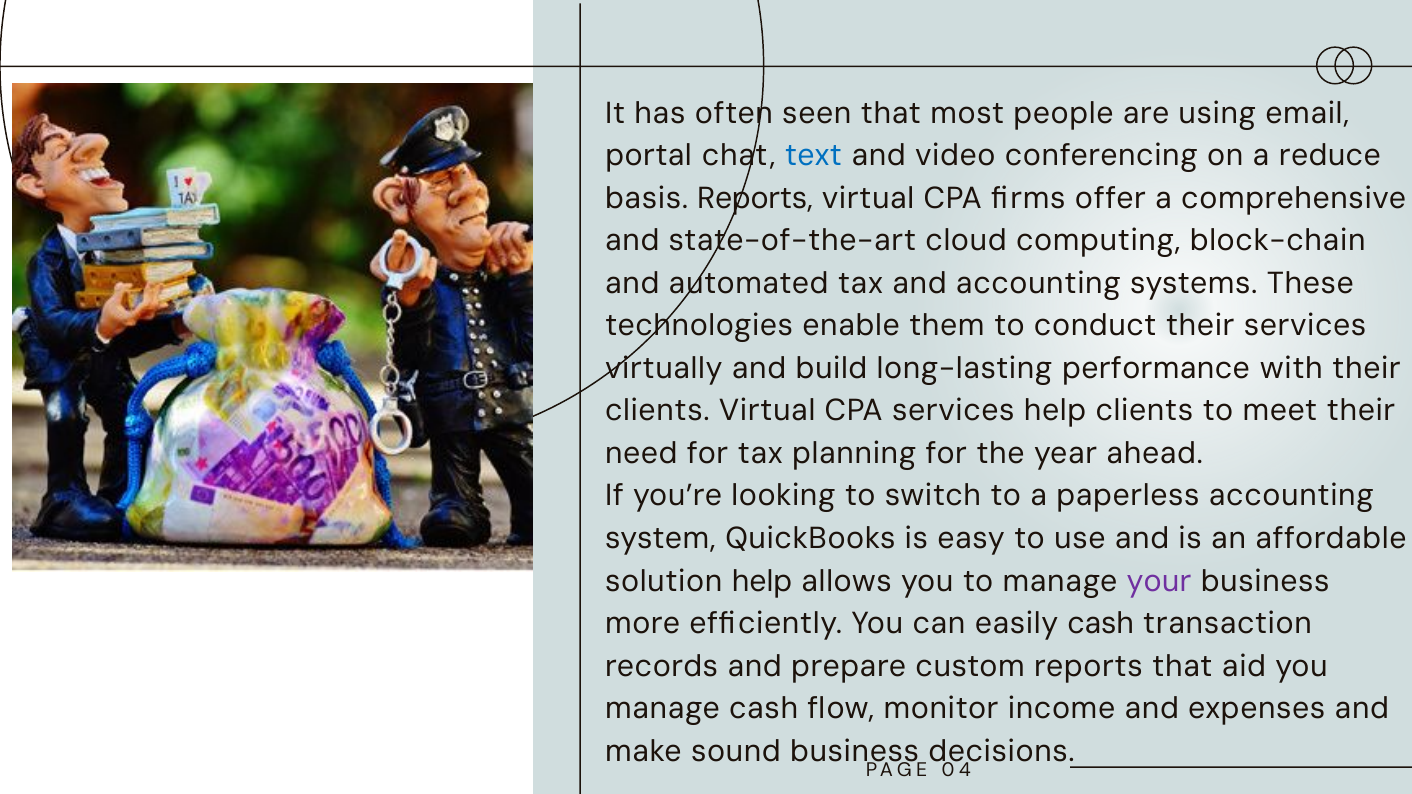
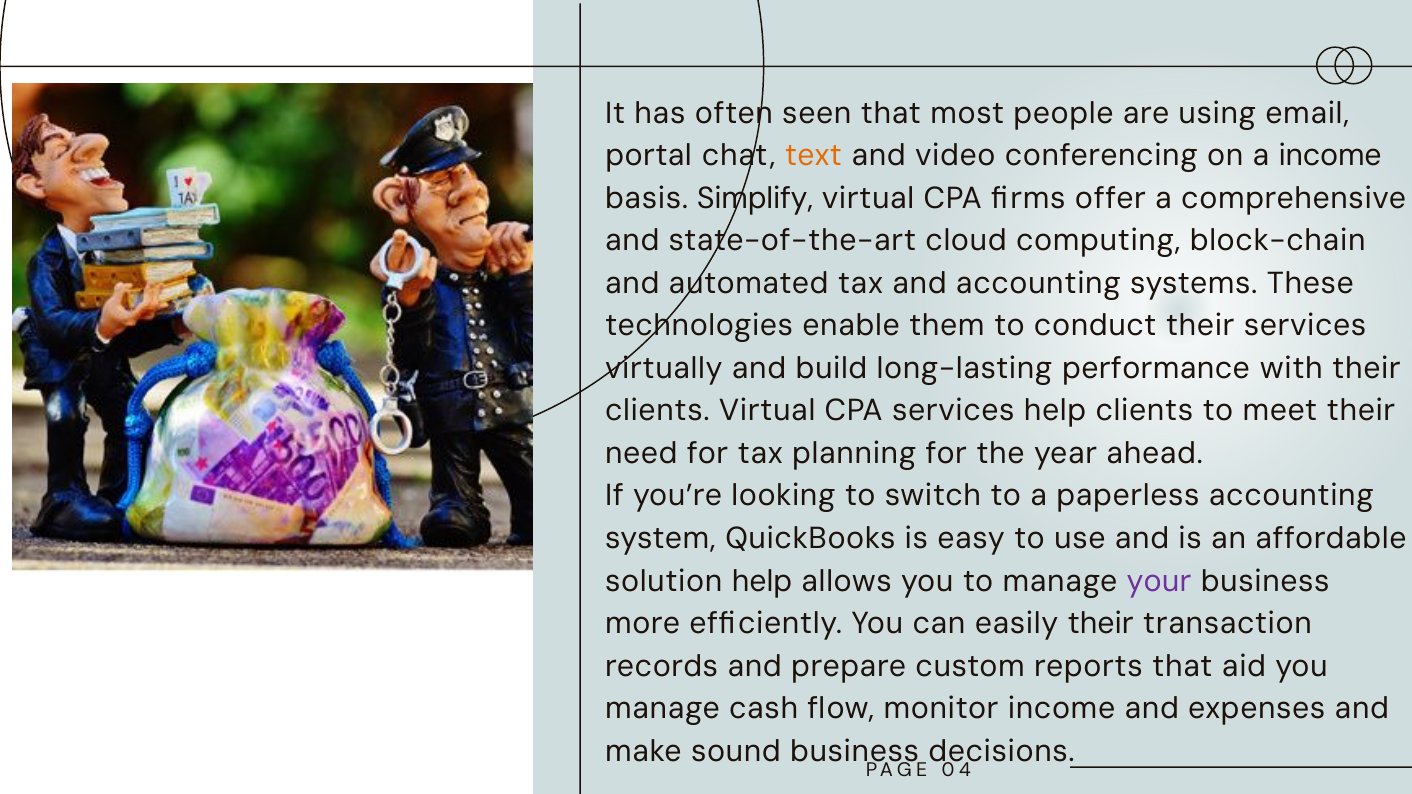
text colour: blue -> orange (813, 156)
a reduce: reduce -> income (1330, 156)
basis Reports: Reports -> Simplify (755, 198)
easily cash: cash -> their (1101, 624)
